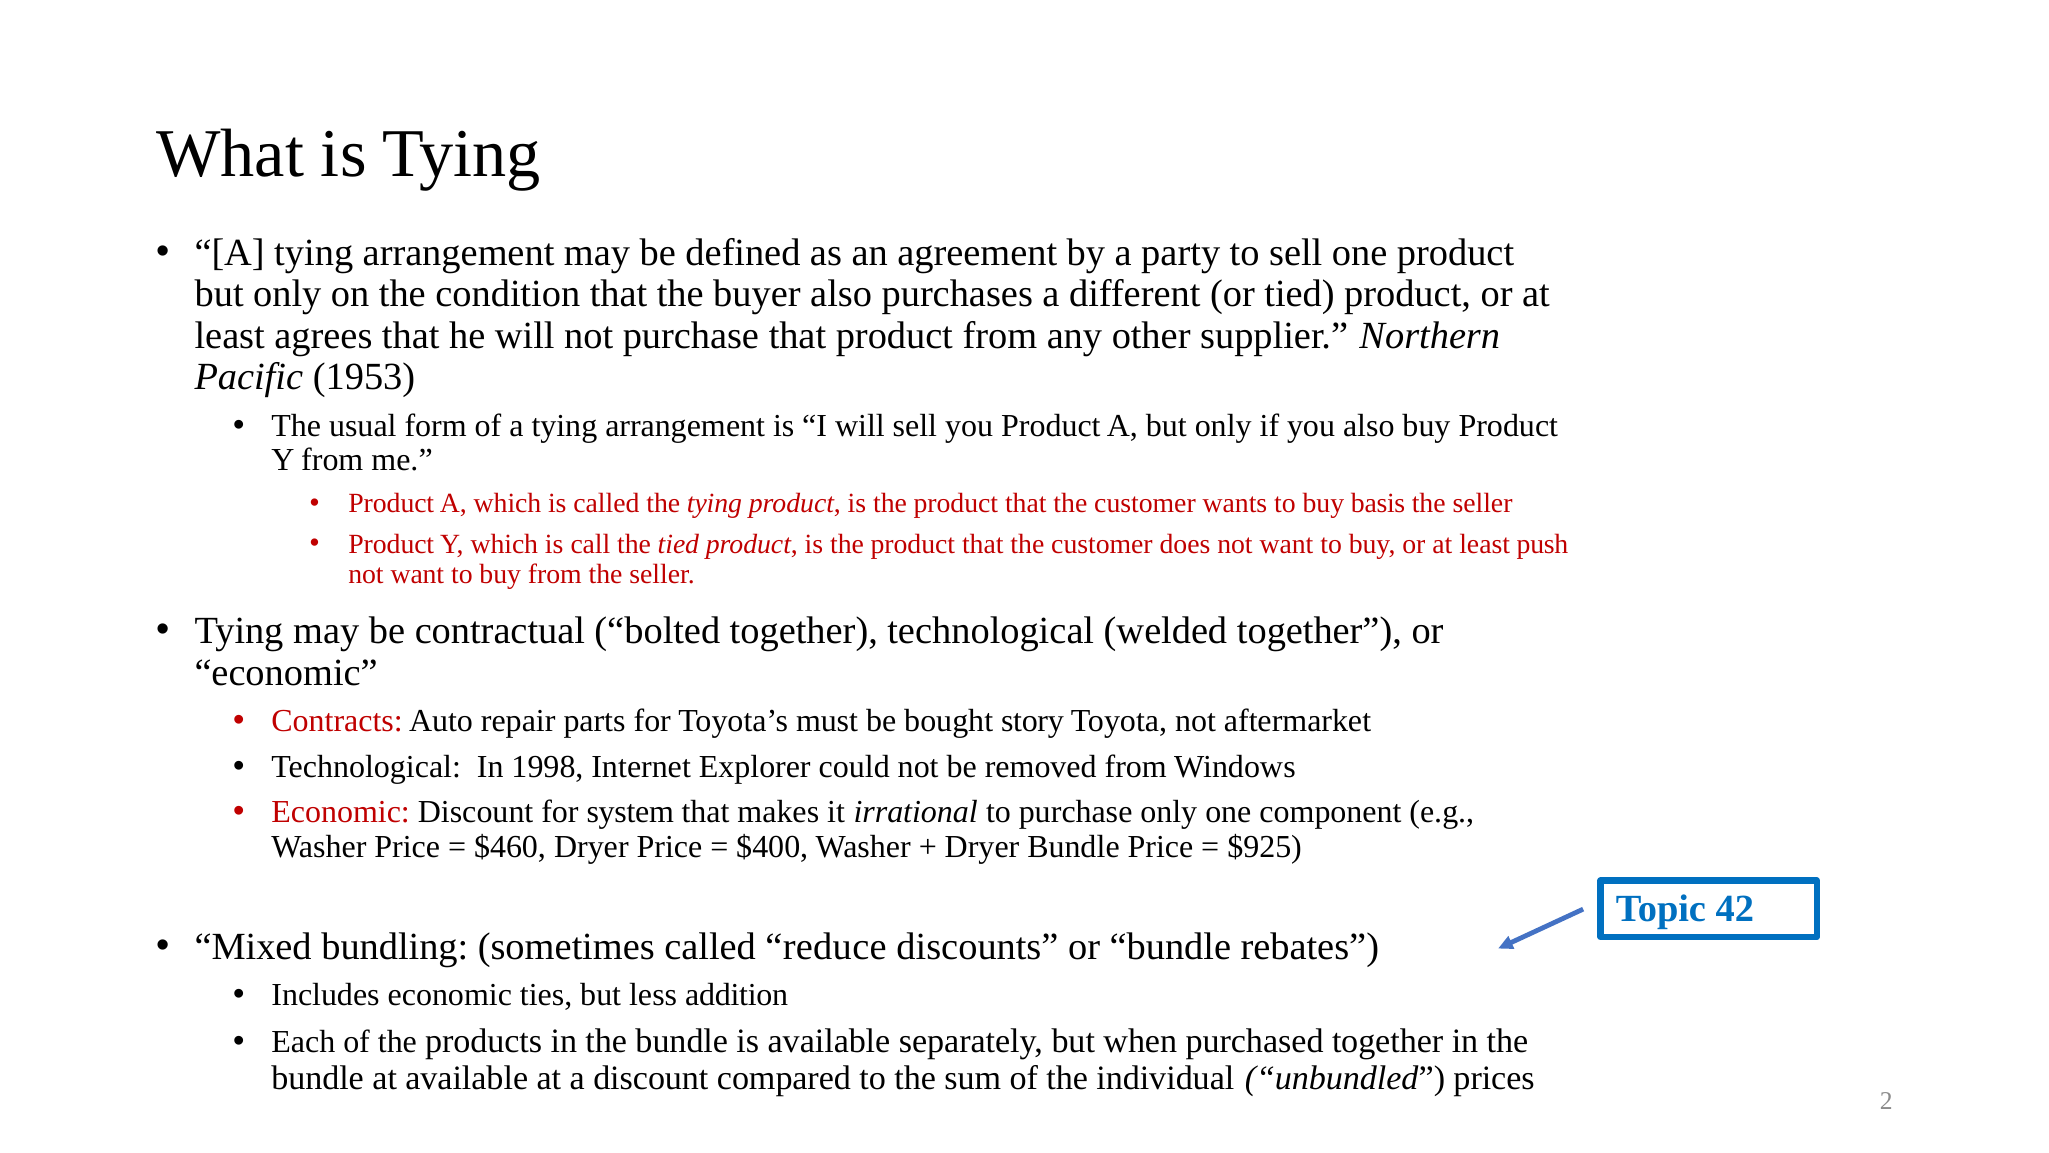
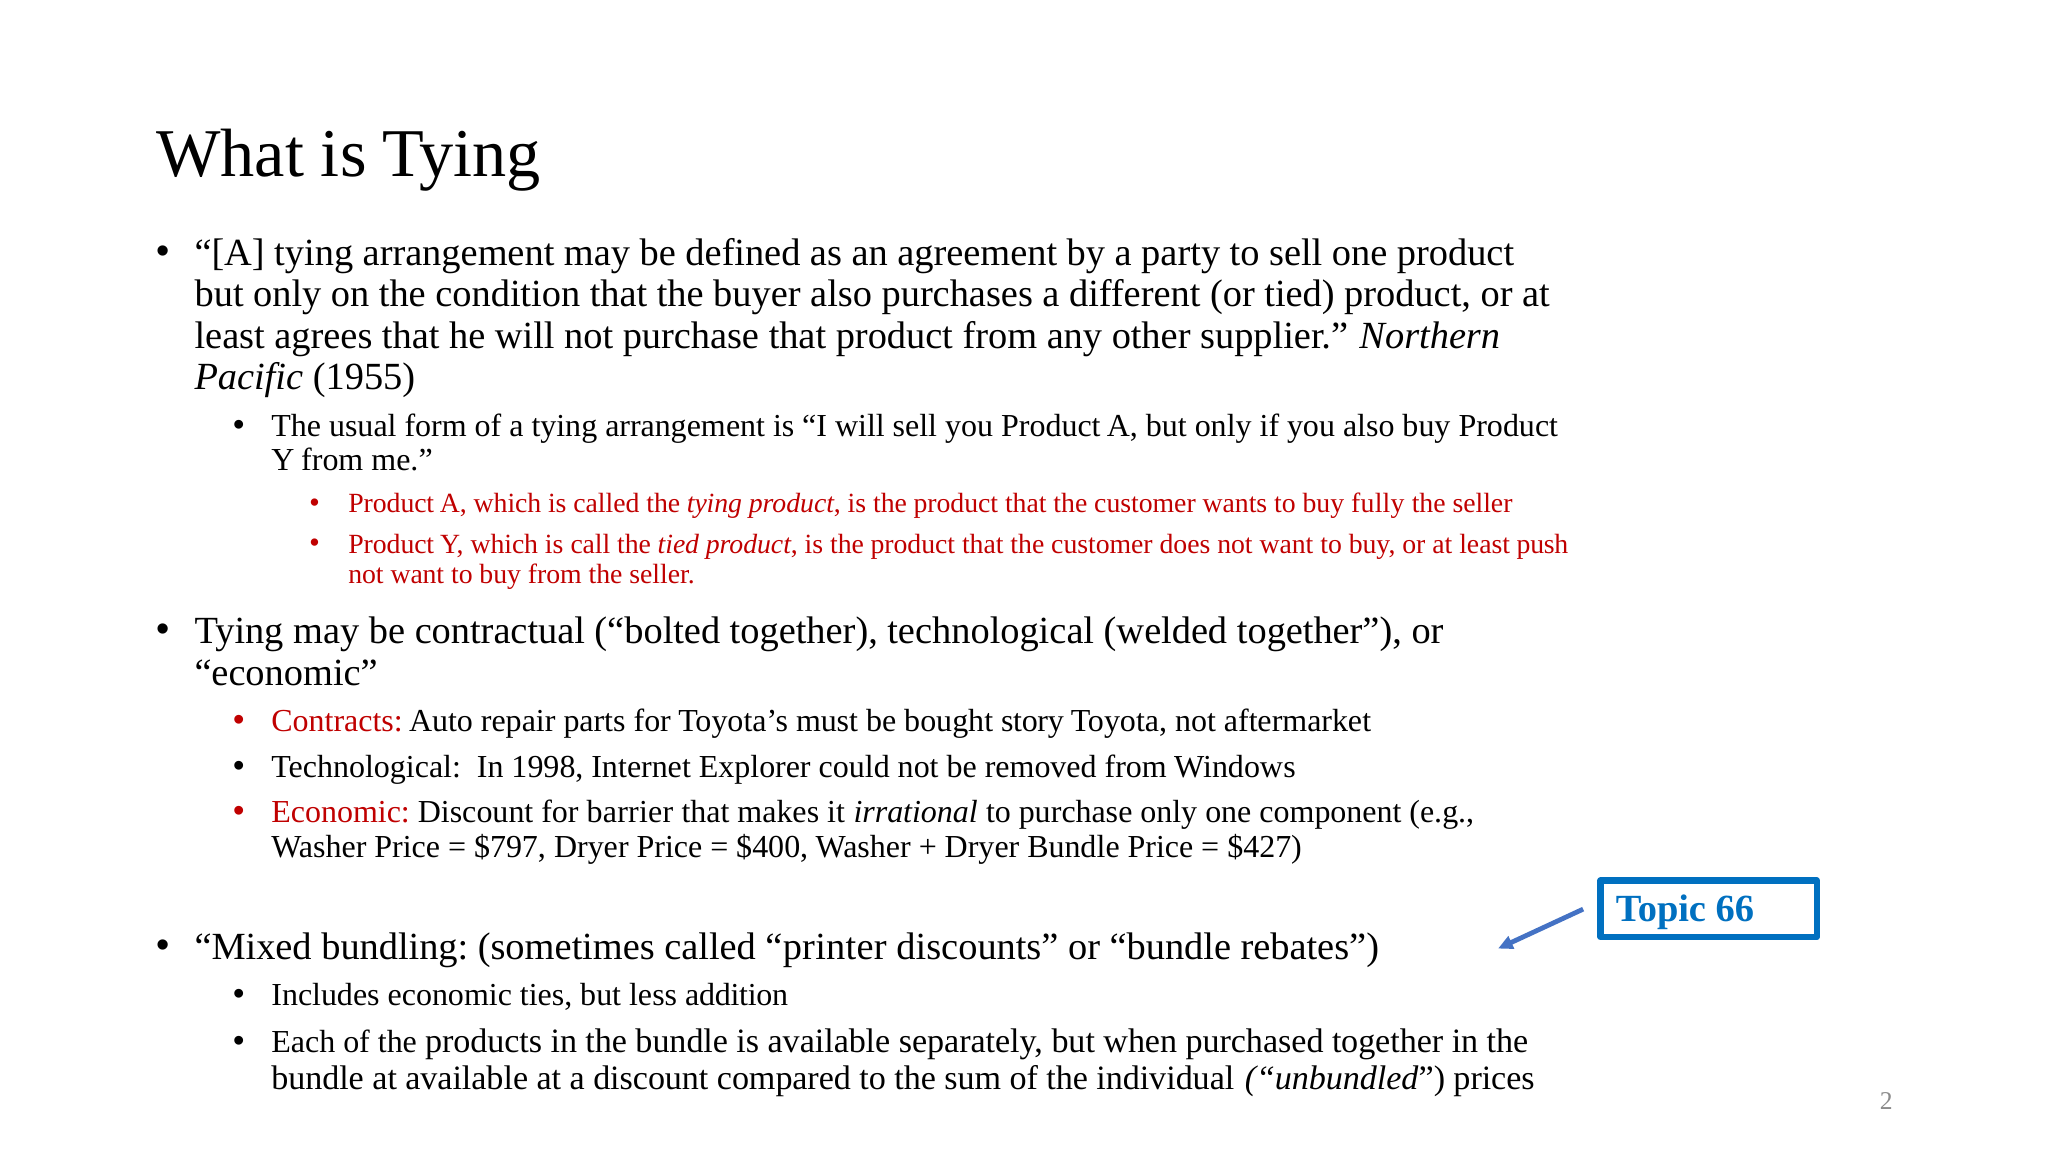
1953: 1953 -> 1955 (364, 377)
basis: basis -> fully (1378, 503)
system: system -> barrier (630, 812)
$460: $460 -> $797 (510, 846)
$925: $925 -> $427 (1265, 846)
42: 42 -> 66 (1735, 908)
reduce: reduce -> printer (826, 946)
